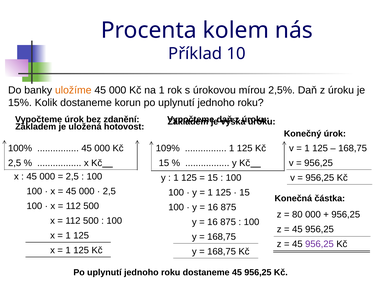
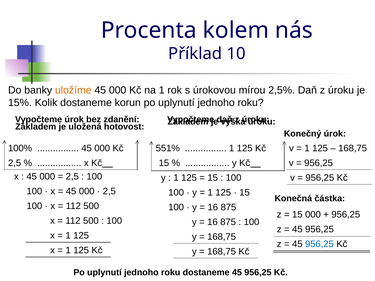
109%: 109% -> 551% (168, 148)
80: 80 -> 15 (297, 215)
956,25 colour: purple -> blue (319, 244)
